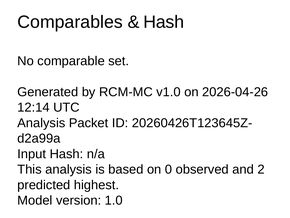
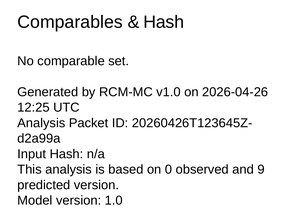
12:14: 12:14 -> 12:25 (33, 107)
2: 2 -> 9 (261, 169)
predicted highest: highest -> version (97, 185)
